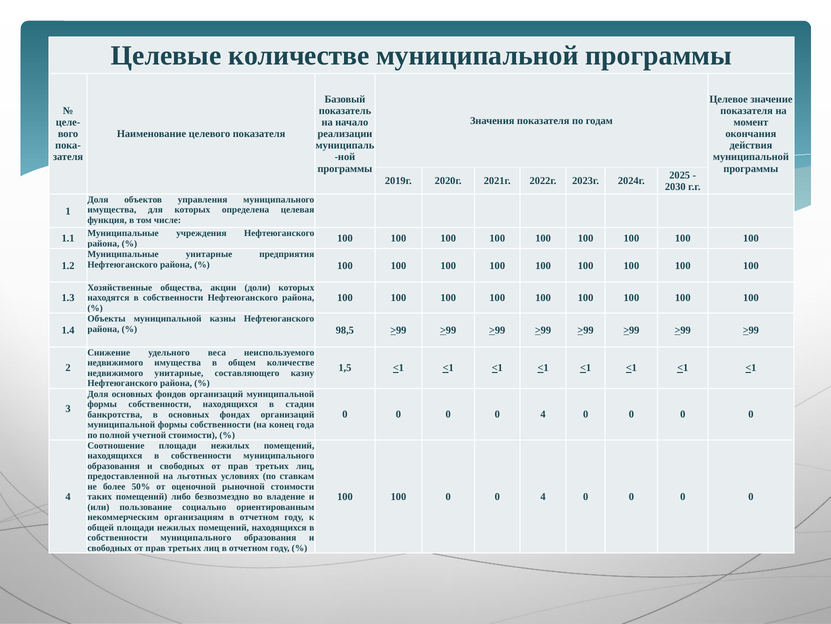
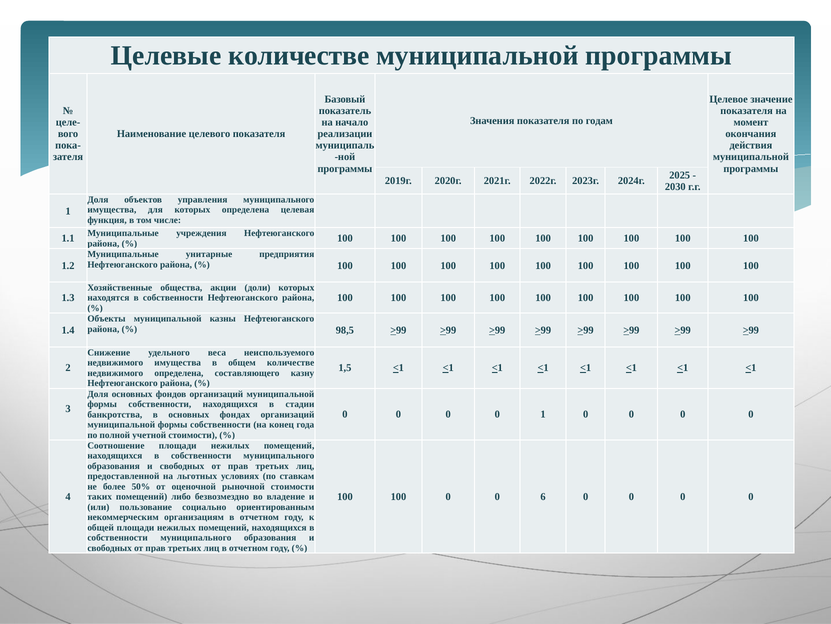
недвижимого унитарные: унитарные -> определена (179, 373)
4: 4 -> 1 (543, 414)
100 0 0 4: 4 -> 6 (543, 496)
